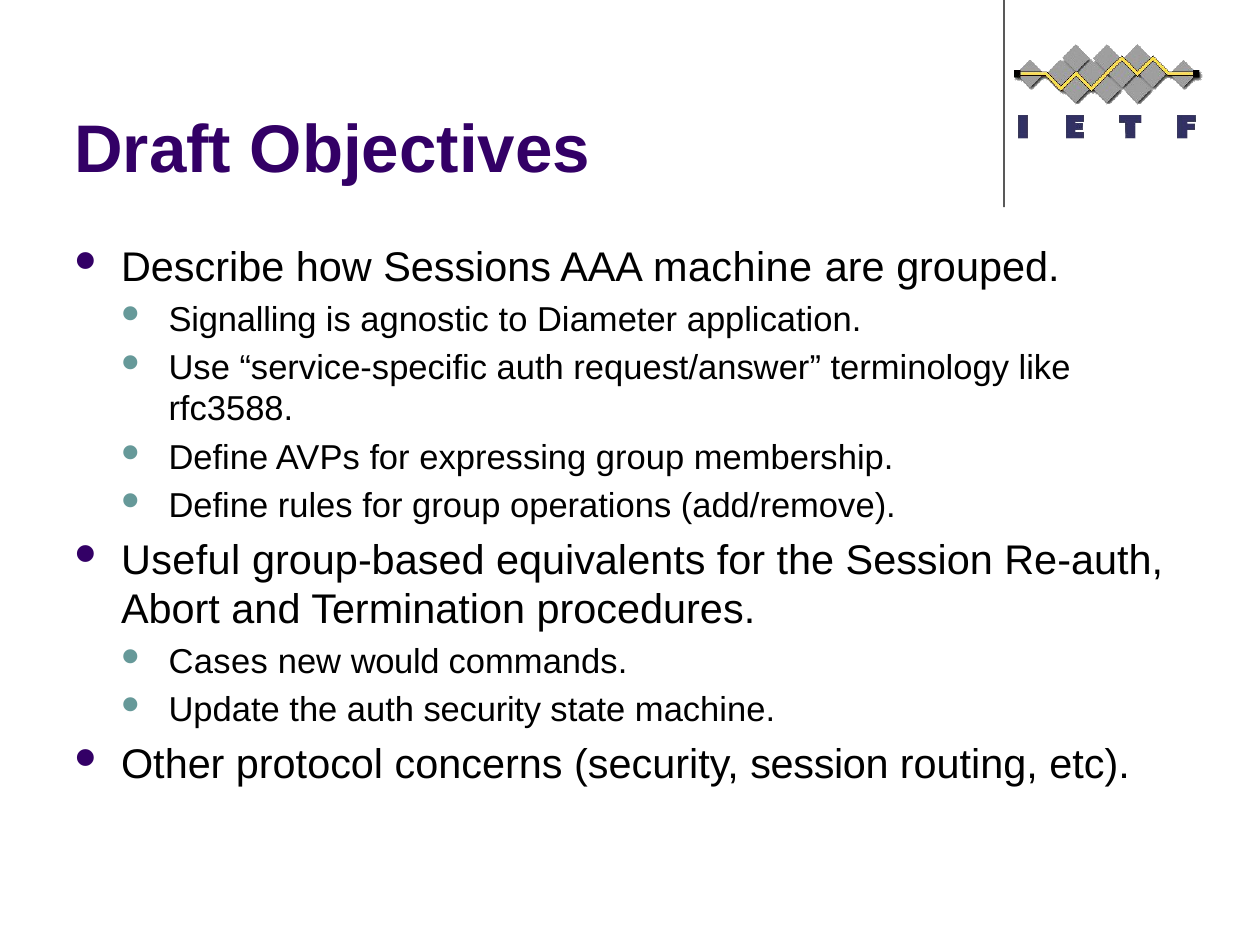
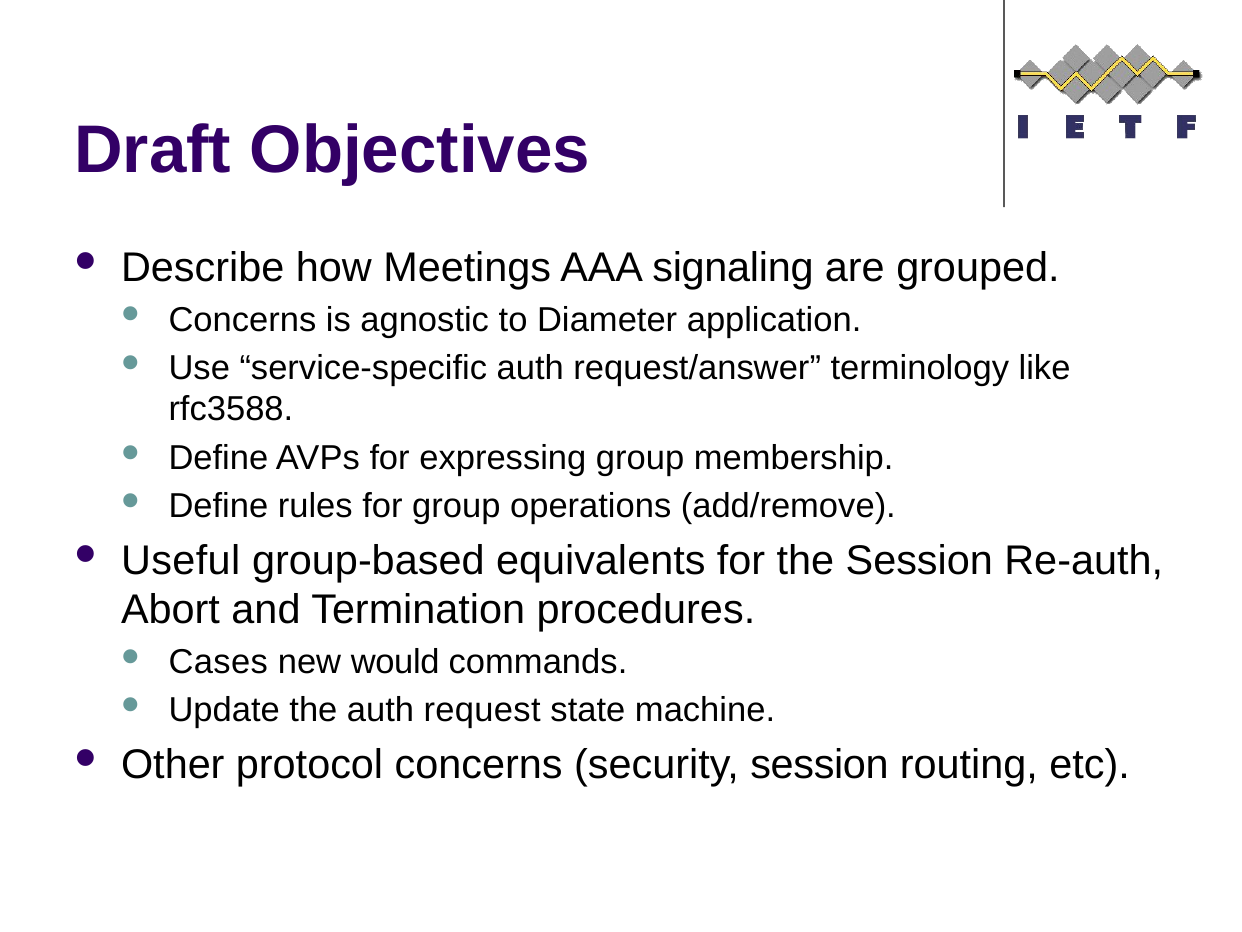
Sessions: Sessions -> Meetings (467, 267)
AAA machine: machine -> signaling (733, 267)
Signalling: Signalling -> Concerns (242, 319)
auth security: security -> request (482, 710)
